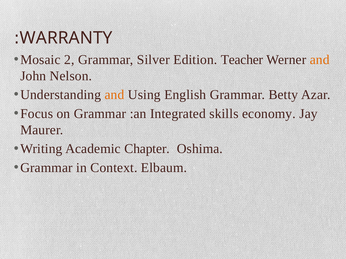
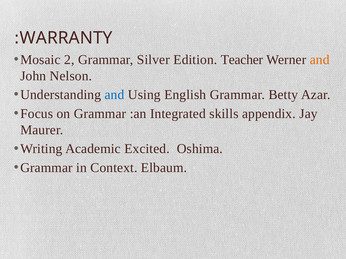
and colour: orange -> blue (114, 95)
economy: economy -> appendix (269, 114)
Chapter: Chapter -> Excited (147, 149)
